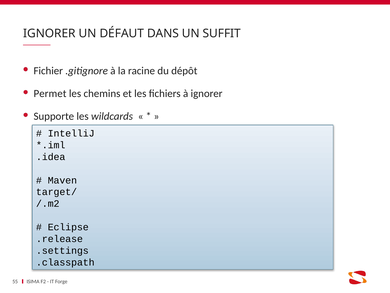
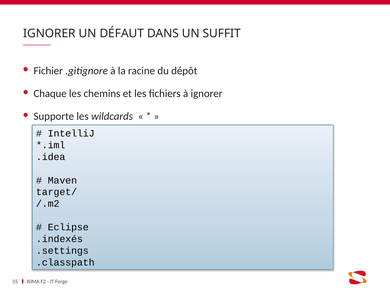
Permet: Permet -> Chaque (50, 93)
.release: .release -> .indexés (59, 238)
